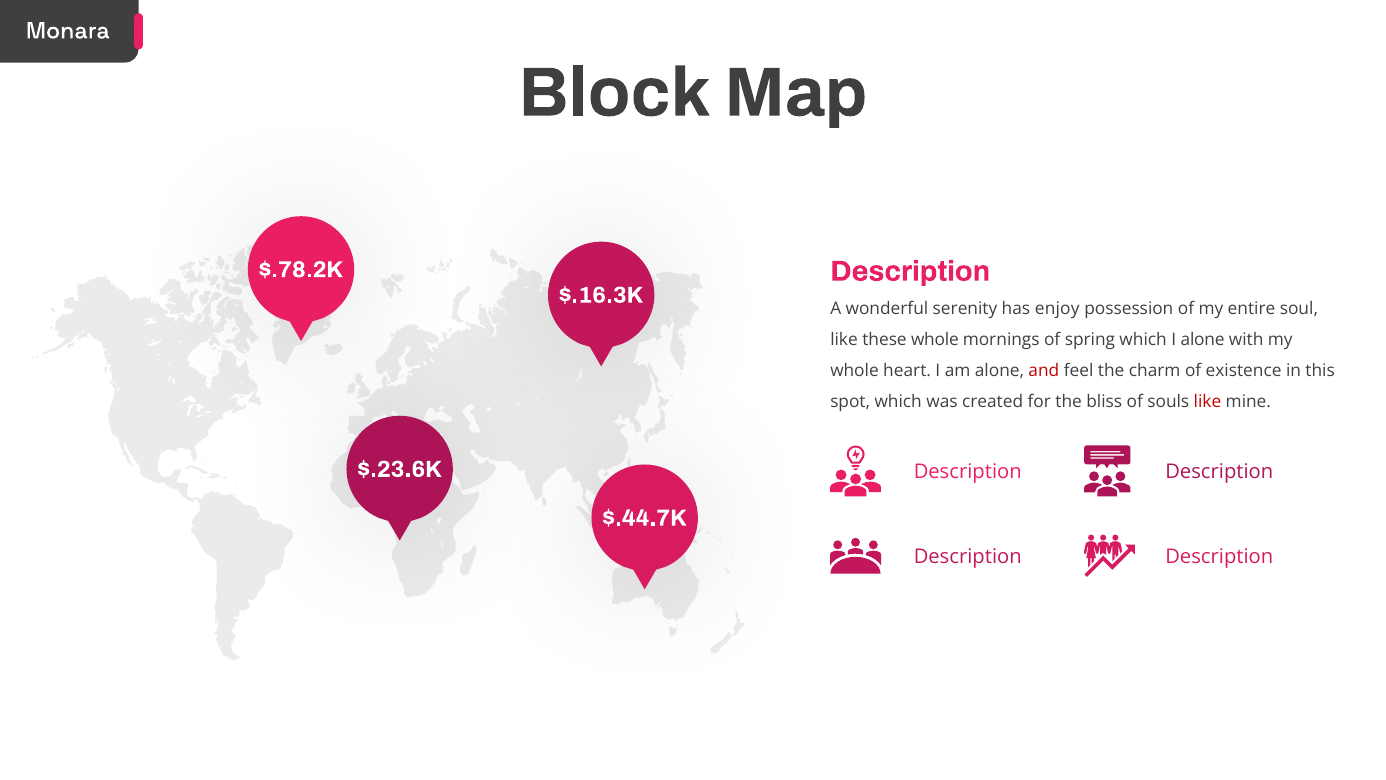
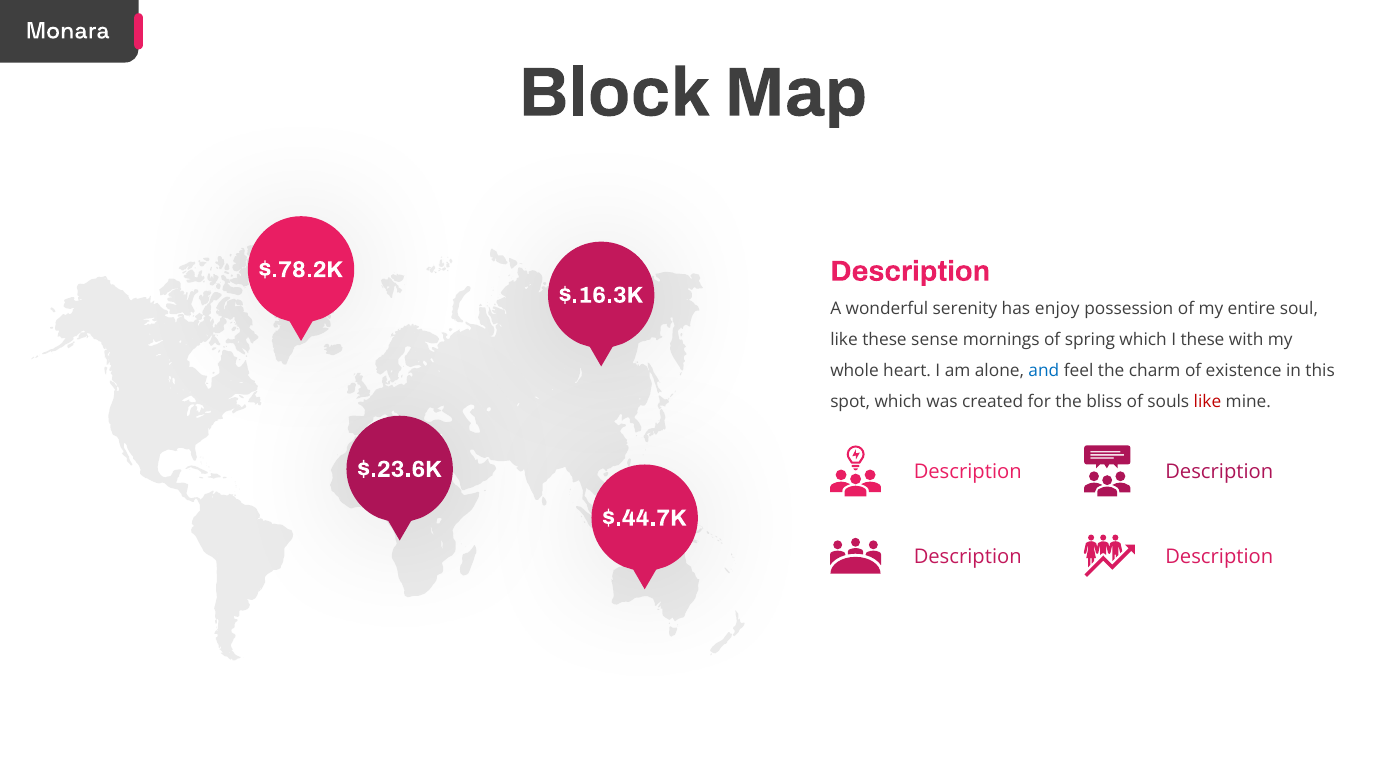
these whole: whole -> sense (935, 339)
I alone: alone -> these (1203, 339)
and colour: red -> blue (1044, 371)
